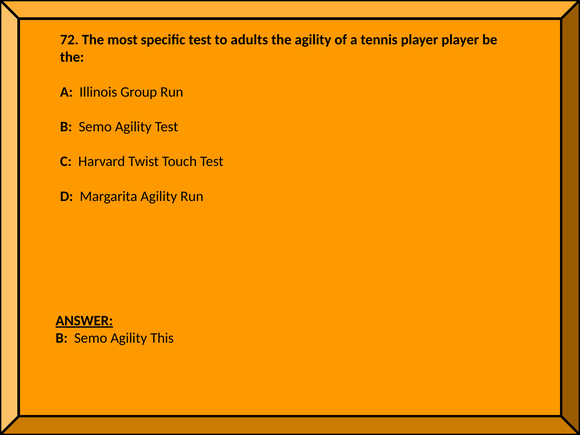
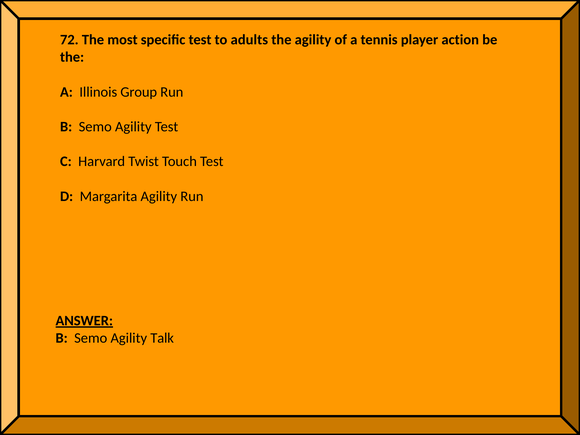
player player: player -> action (460, 40)
This: This -> Talk (162, 338)
